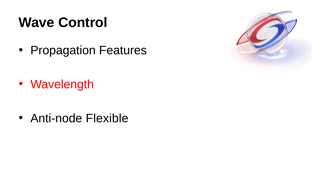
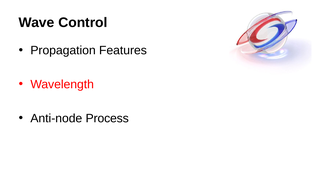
Flexible: Flexible -> Process (107, 119)
